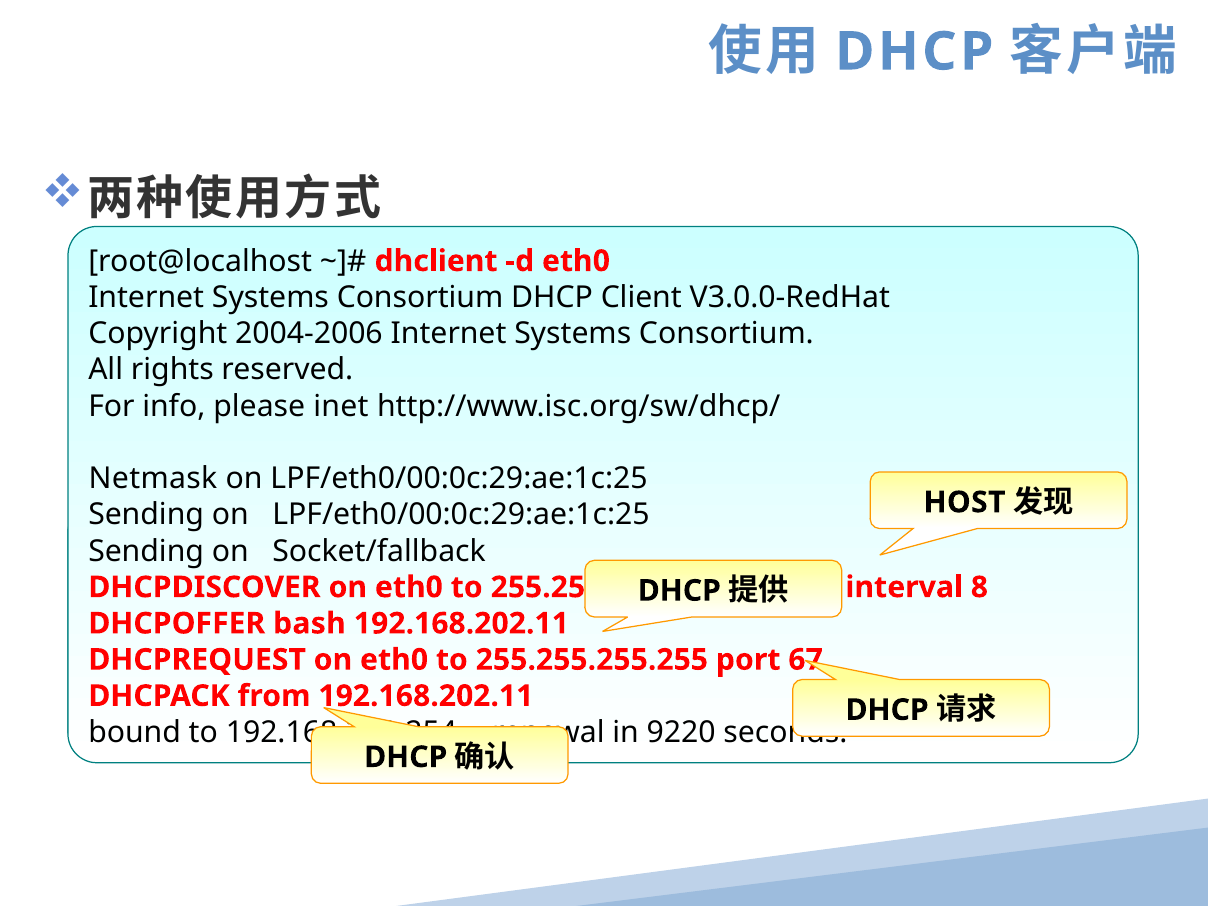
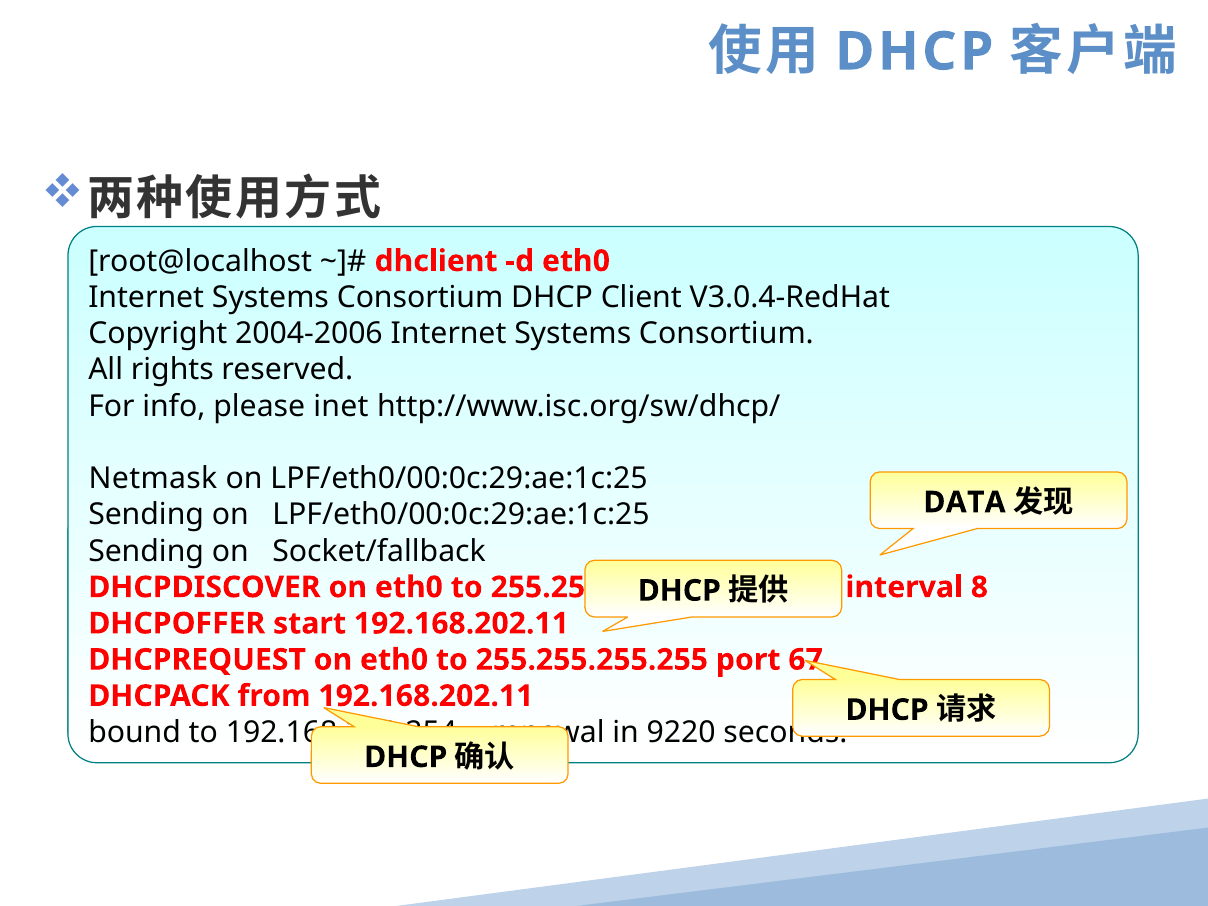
V3.0.0-RedHat: V3.0.0-RedHat -> V3.0.4-RedHat (790, 297)
HOST: HOST -> DATA (964, 502)
bash: bash -> start (310, 624)
